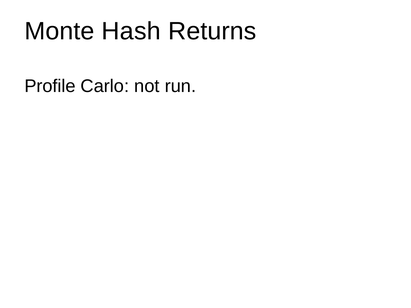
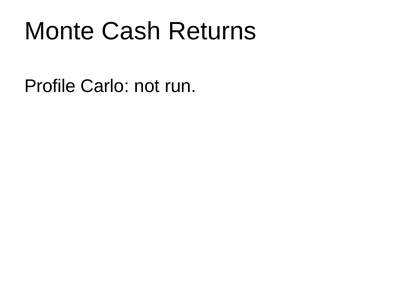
Hash: Hash -> Cash (131, 31)
